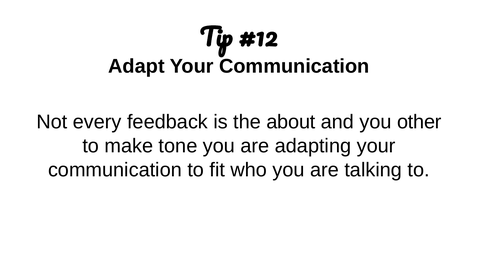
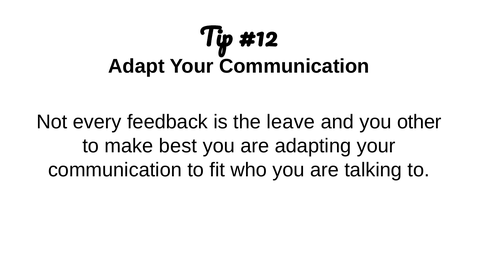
about: about -> leave (291, 122)
tone: tone -> best (178, 146)
